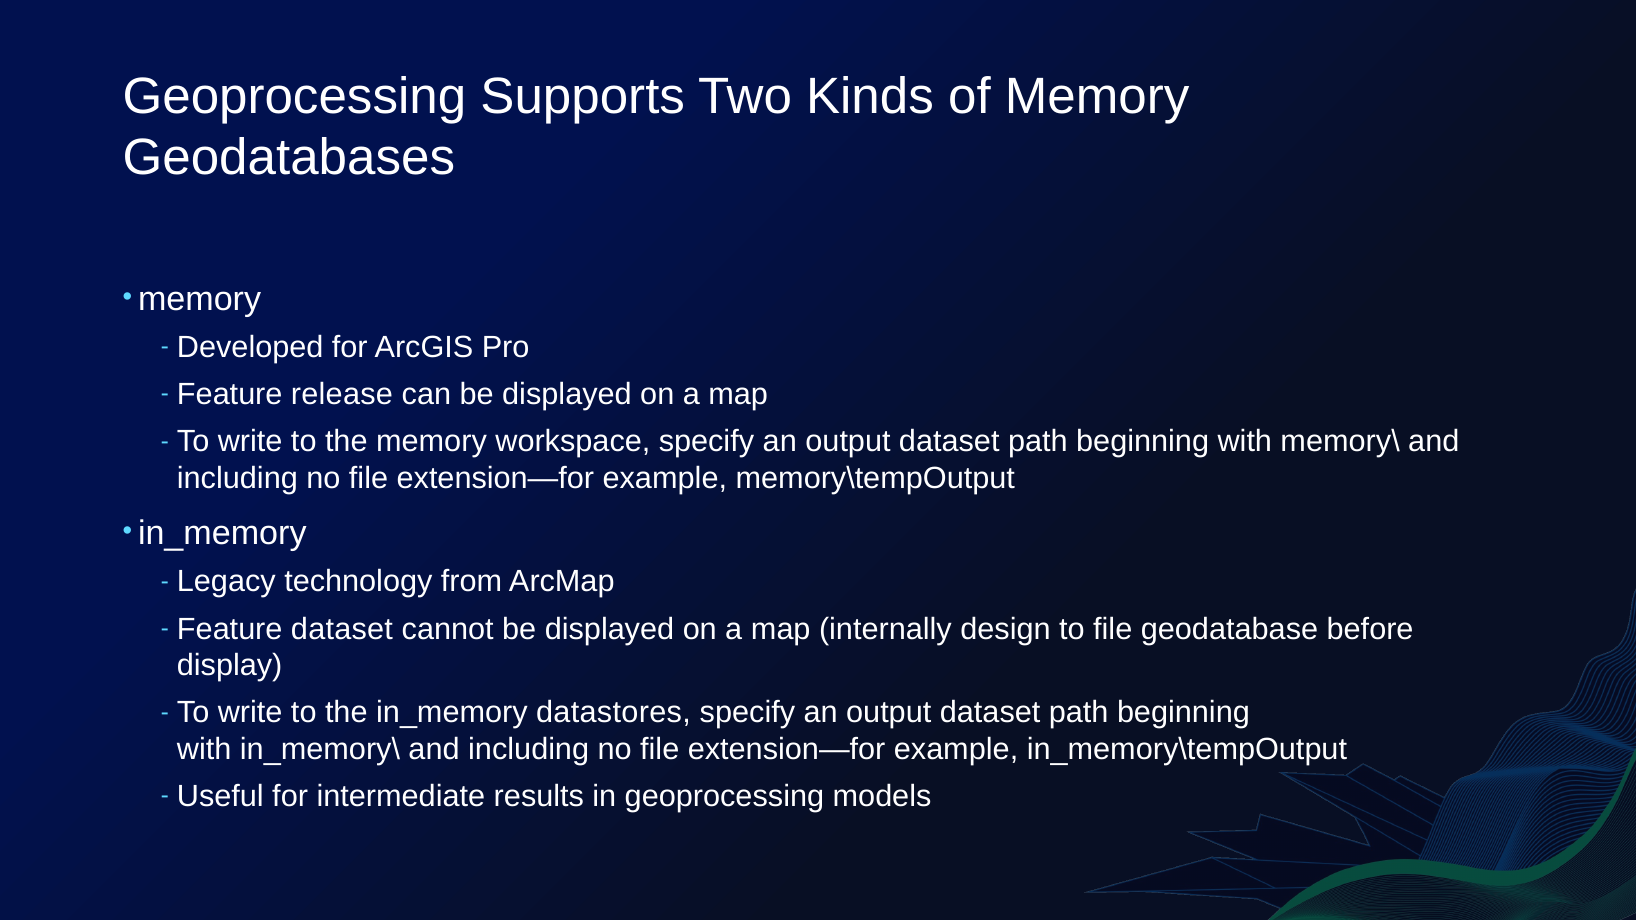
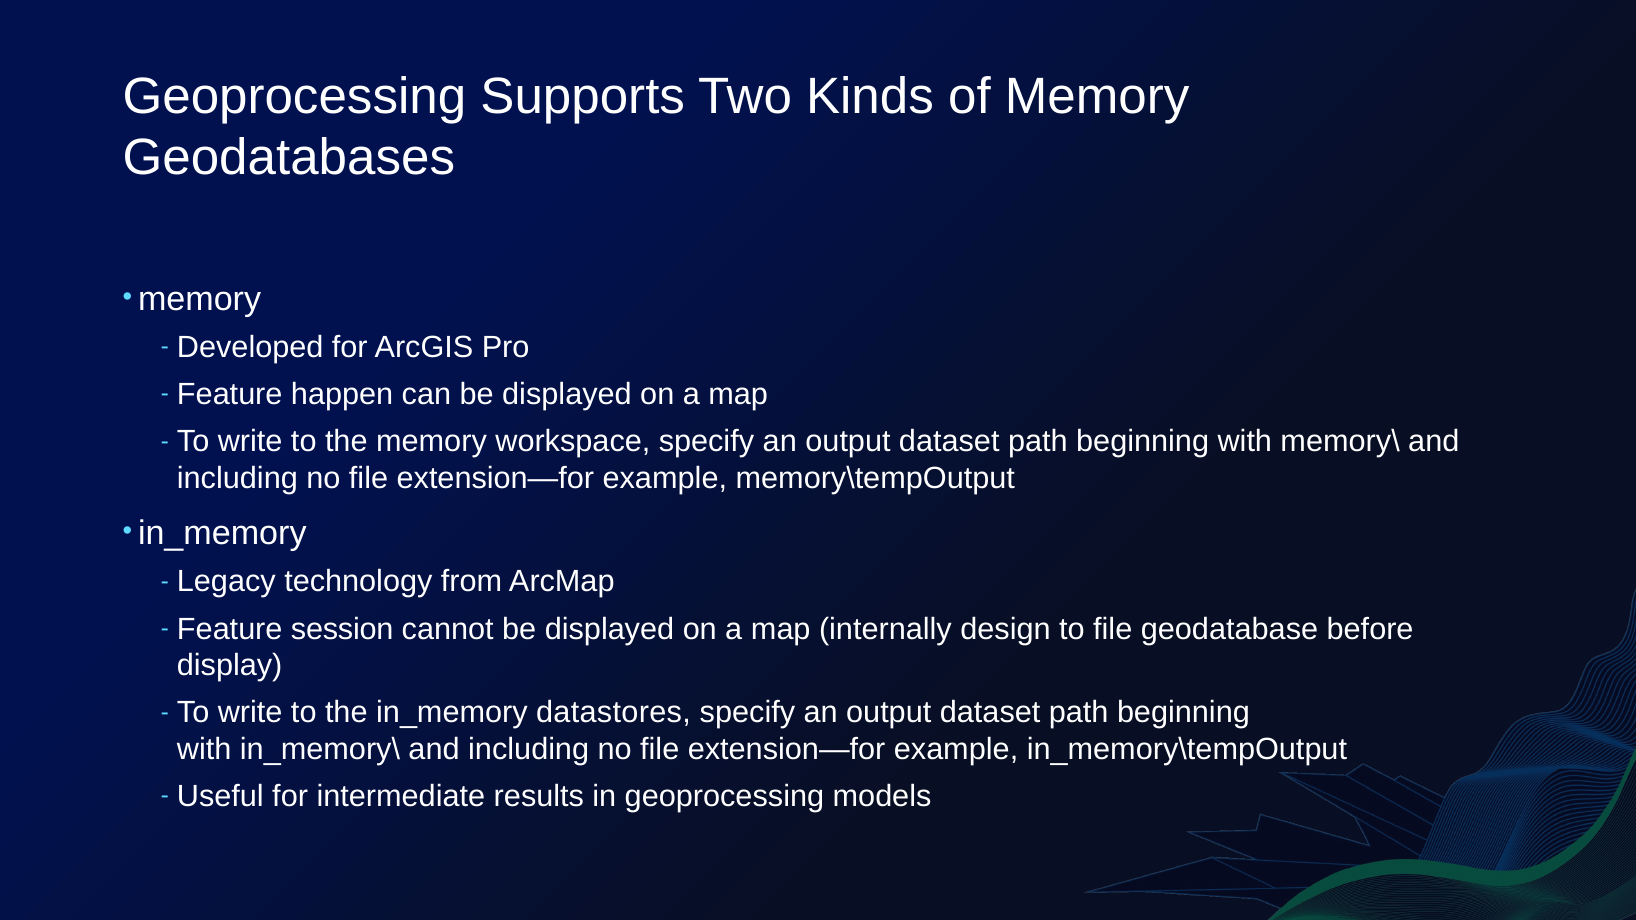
release: release -> happen (342, 395)
Feature dataset: dataset -> session (342, 629)
